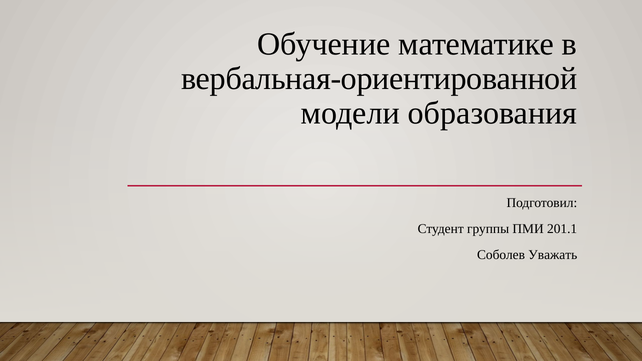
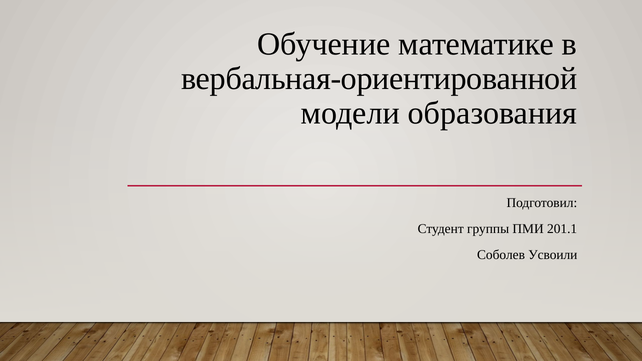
Уважать: Уважать -> Усвоили (553, 255)
